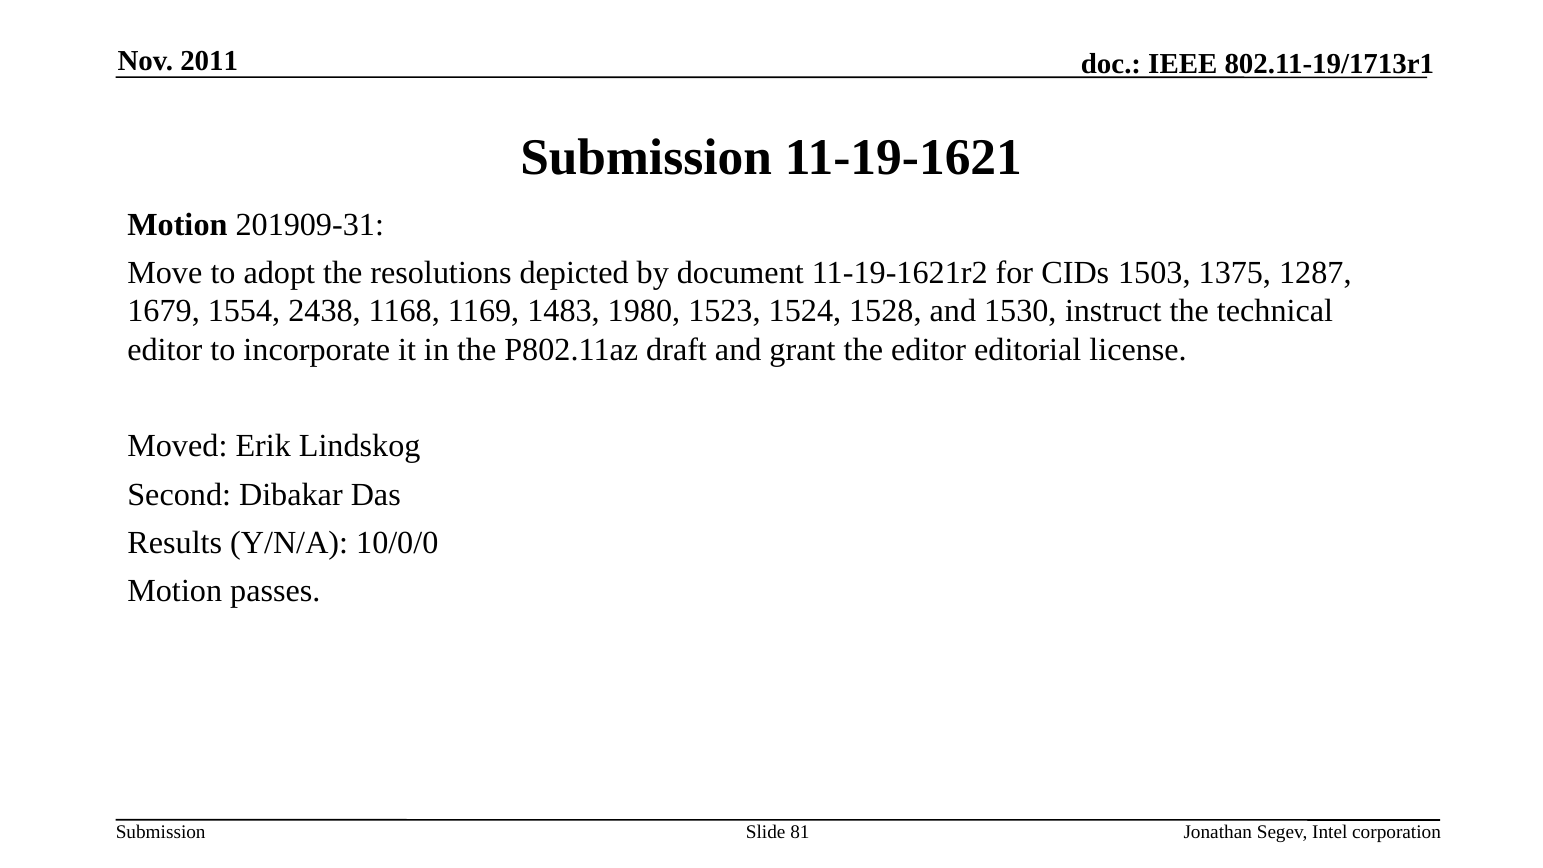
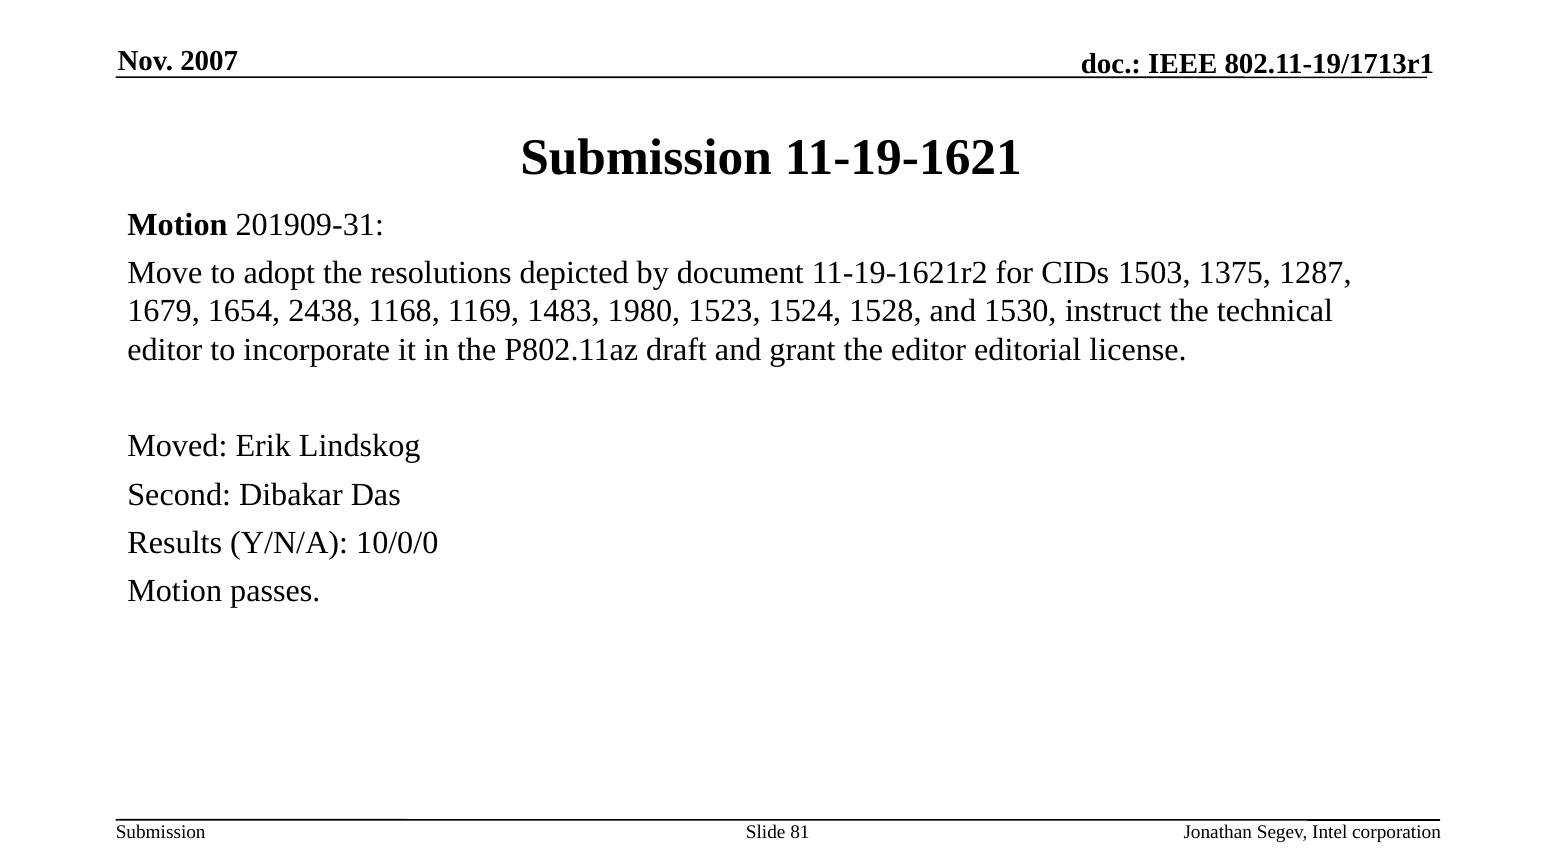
2011: 2011 -> 2007 (209, 61)
1554: 1554 -> 1654 (244, 311)
